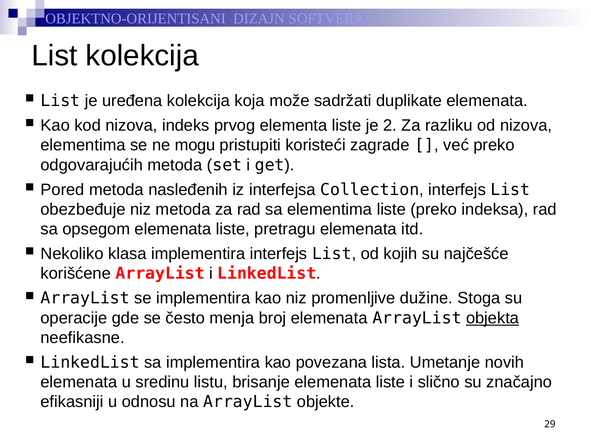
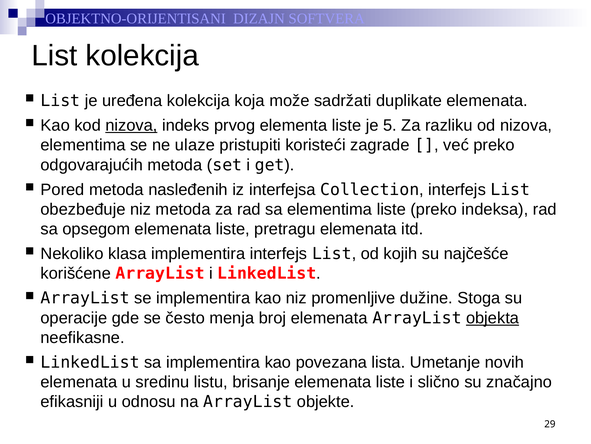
nizova underline: none -> present (131, 125)
2: 2 -> 5 (390, 125)
mogu: mogu -> ulaze (195, 145)
